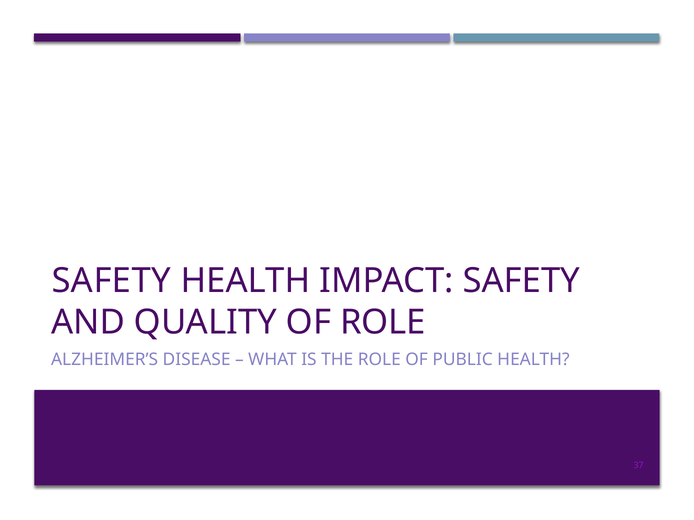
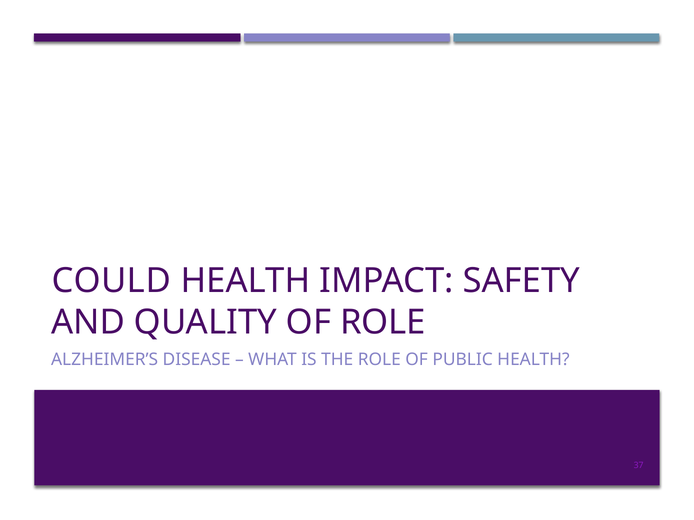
SAFETY: SAFETY -> COULD (111, 281)
